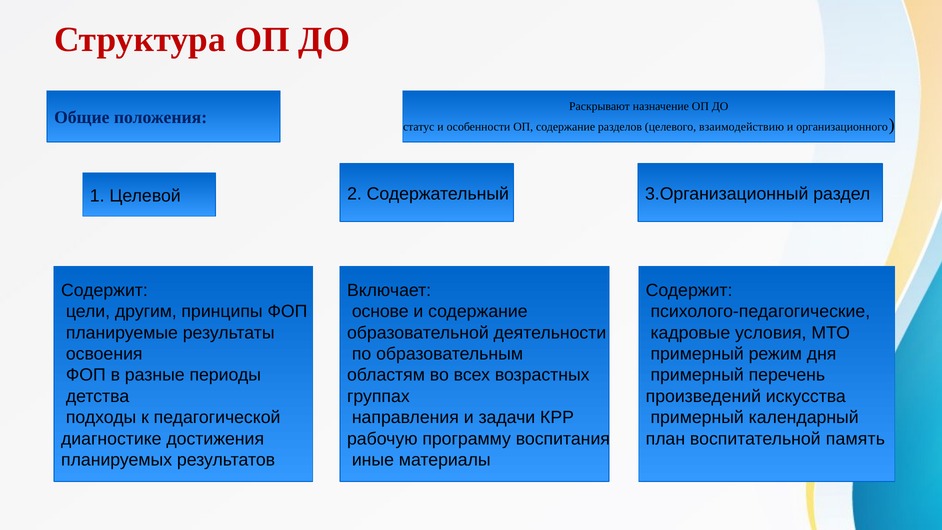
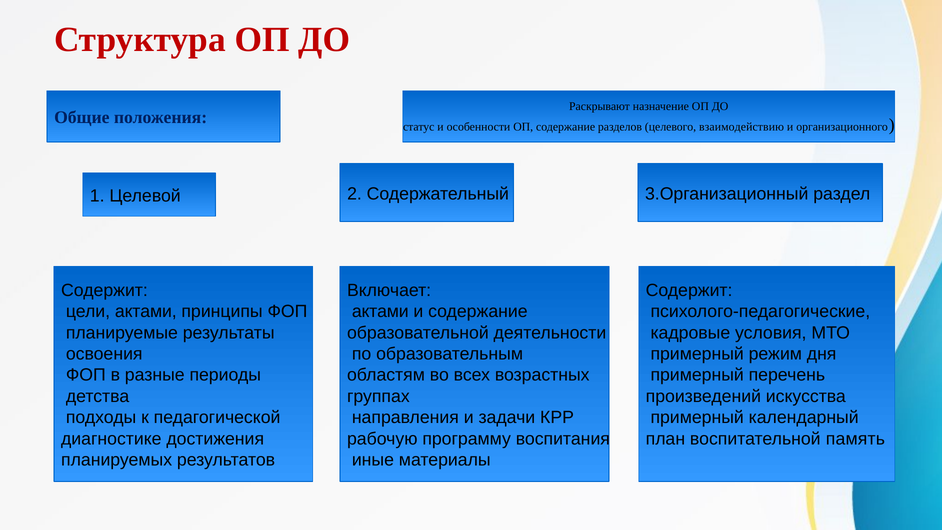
цели другим: другим -> актами (146, 311)
основе: основе -> актами (380, 311)
